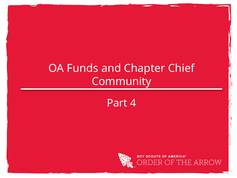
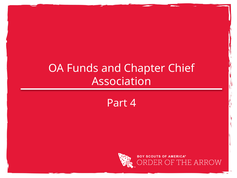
Community: Community -> Association (121, 81)
